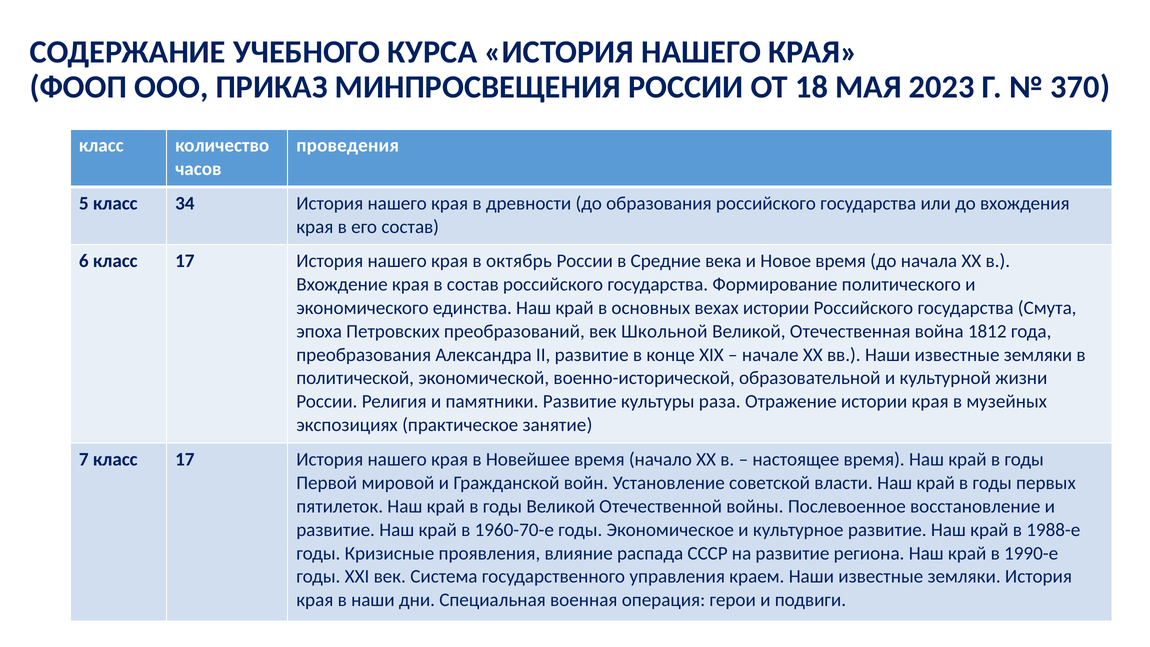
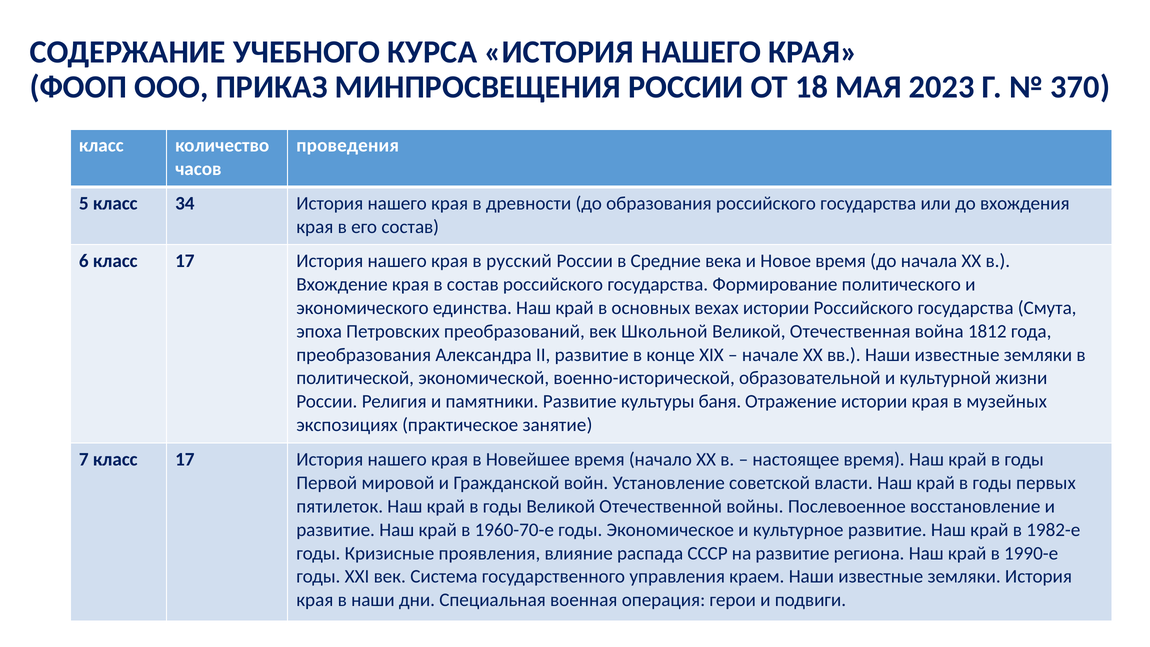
октябрь: октябрь -> русский (519, 261)
раза: раза -> баня (720, 402)
1988-е: 1988-е -> 1982-е (1053, 530)
